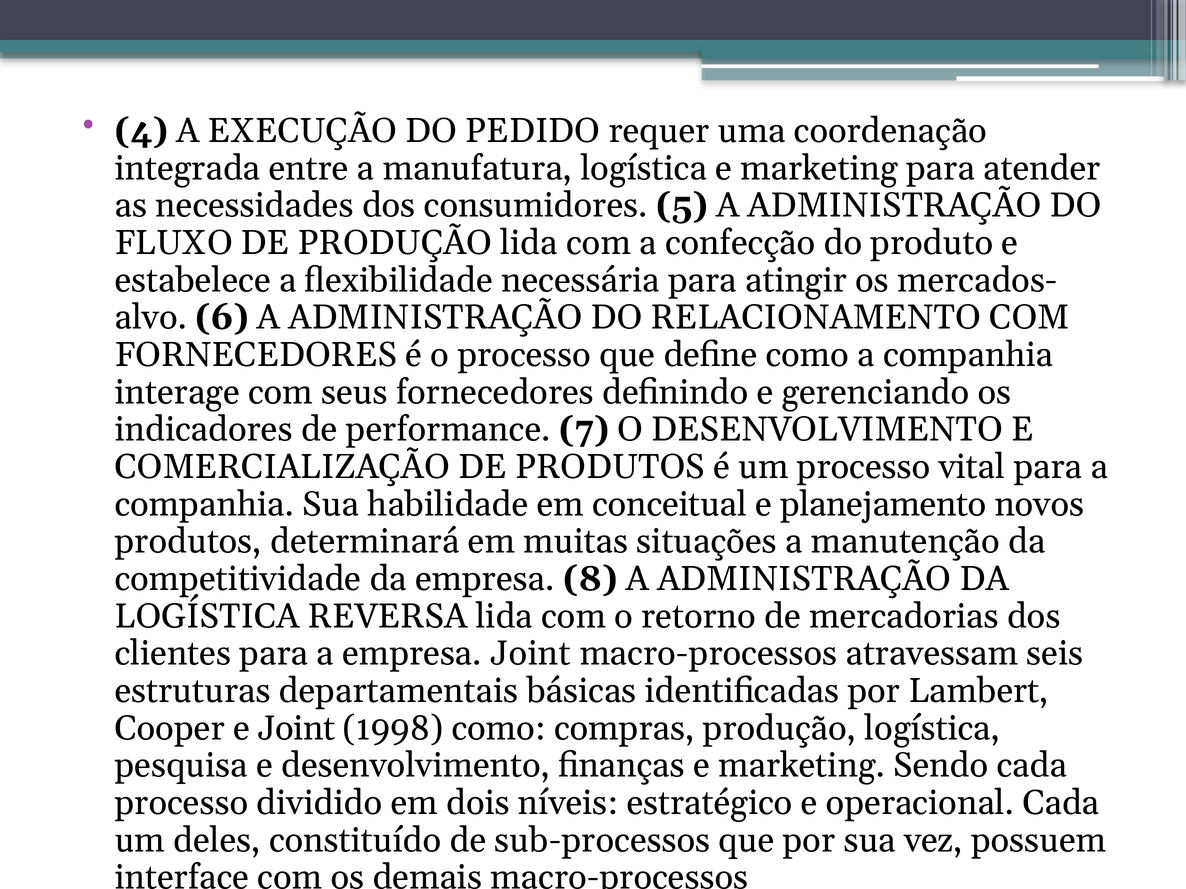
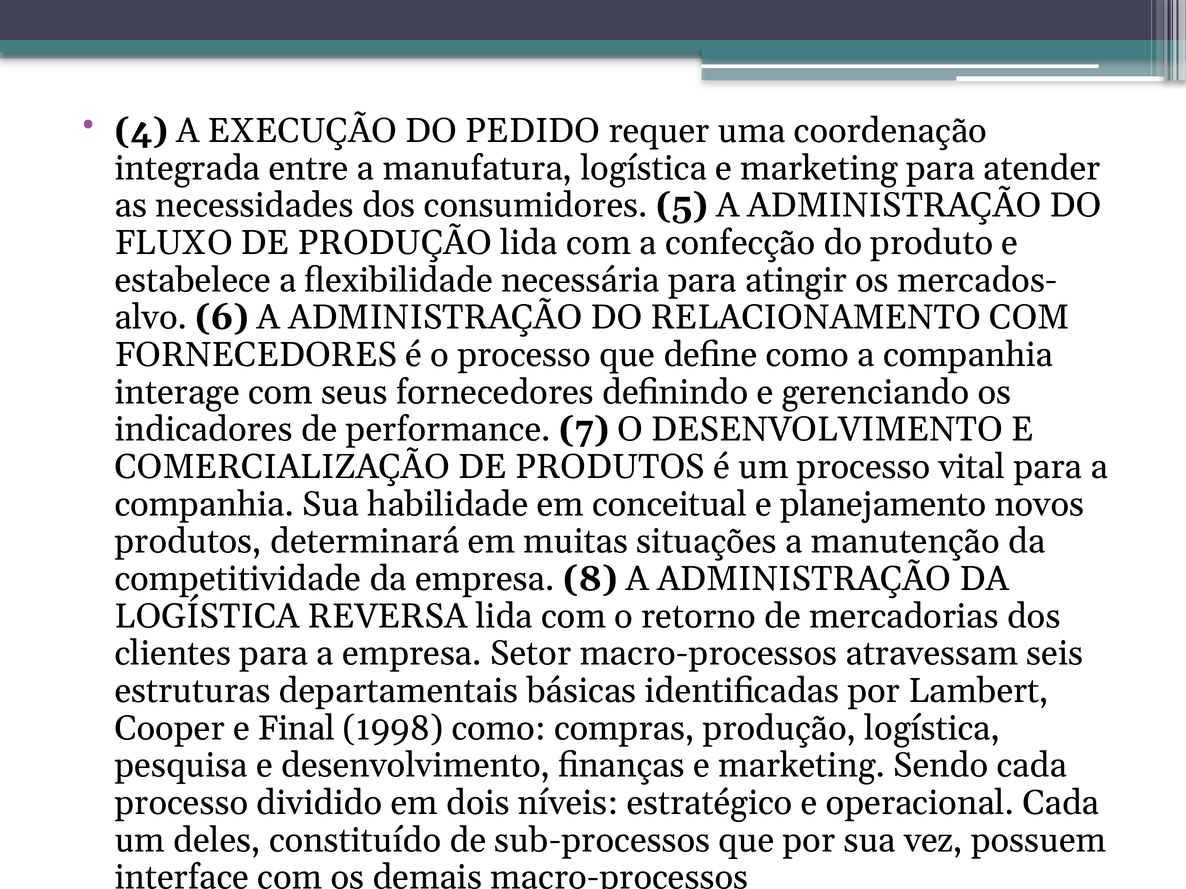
empresa Joint: Joint -> Setor (531, 654)
e Joint: Joint -> Final (296, 729)
